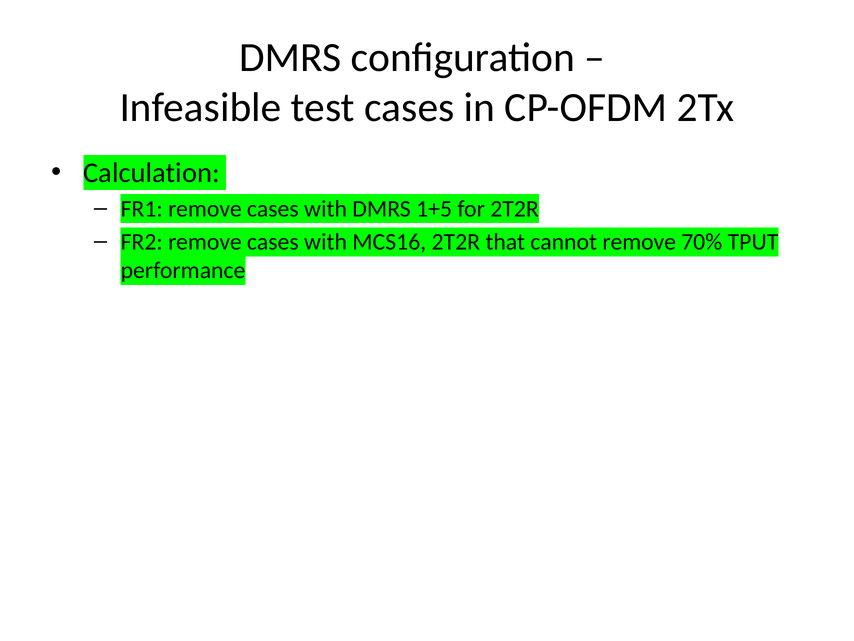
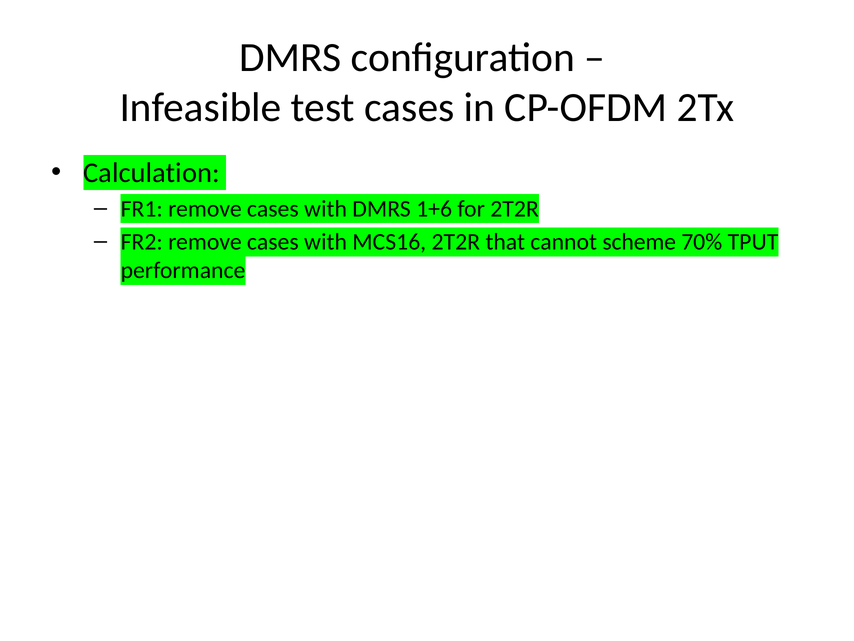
1+5: 1+5 -> 1+6 (434, 209)
cannot remove: remove -> scheme (639, 242)
